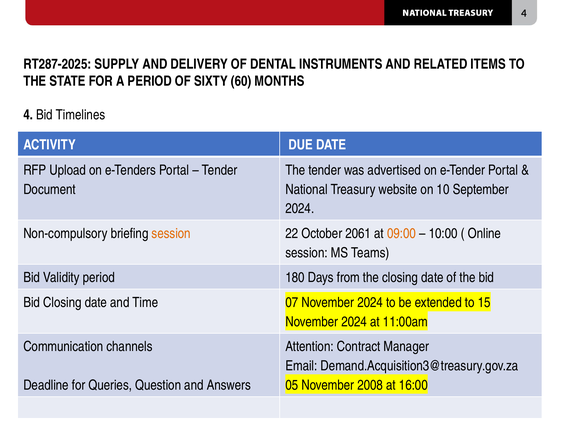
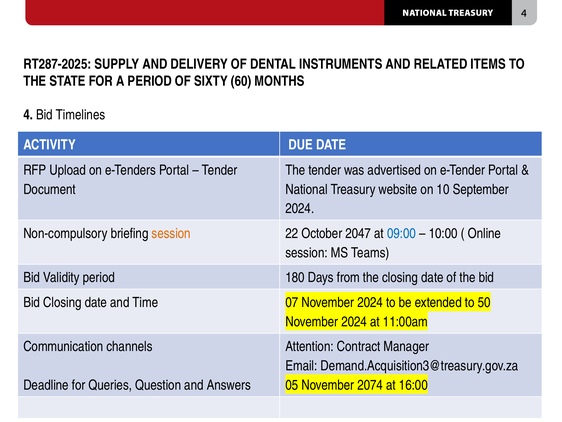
2061: 2061 -> 2047 (358, 233)
09:00 colour: orange -> blue (401, 233)
15: 15 -> 50 (484, 302)
2008: 2008 -> 2074 (370, 385)
